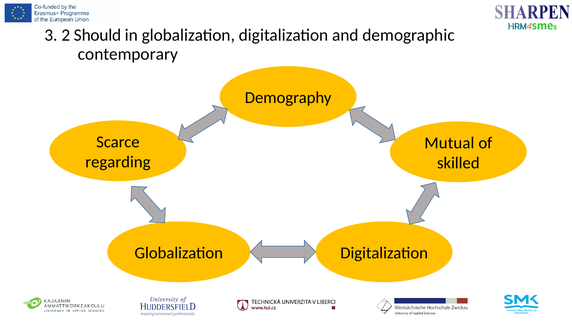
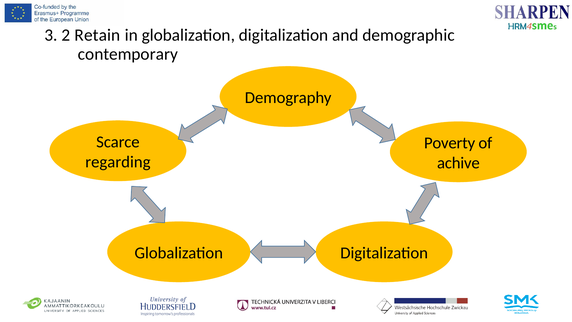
Should: Should -> Retain (97, 35)
Mutual: Mutual -> Poverty (450, 143)
skilled: skilled -> achive (458, 163)
